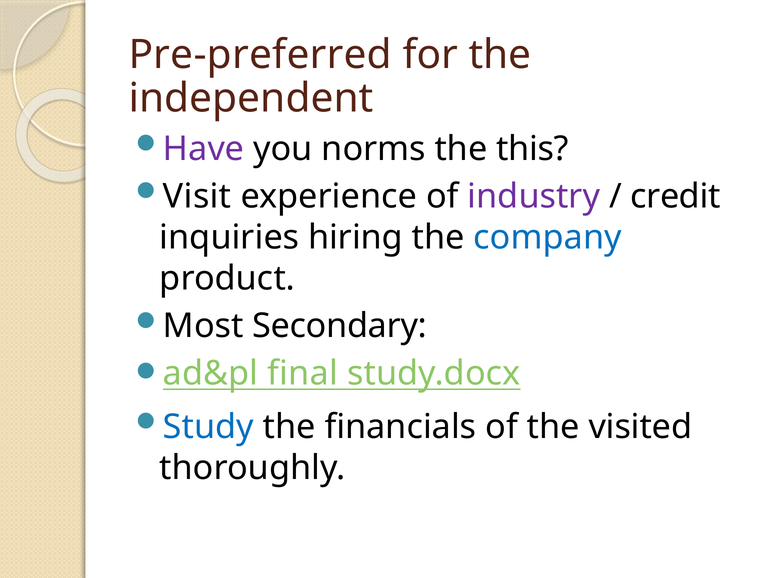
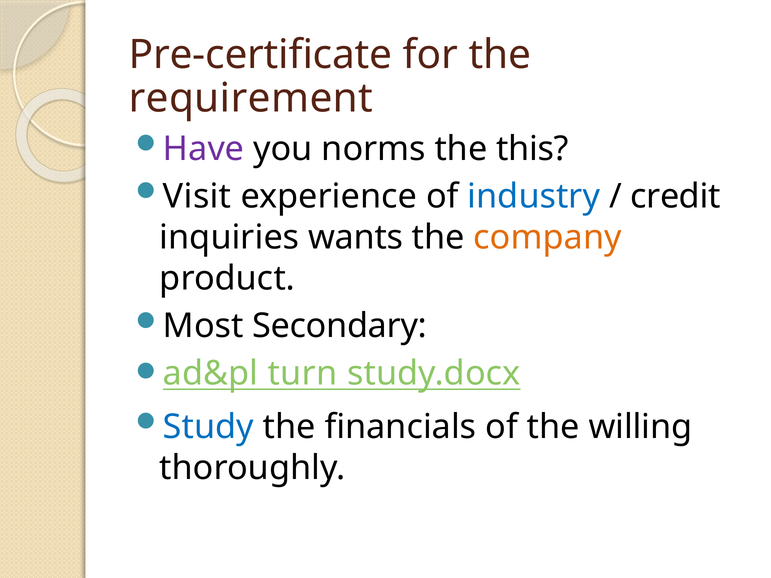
Pre-preferred: Pre-preferred -> Pre-certificate (260, 55)
independent: independent -> requirement (251, 99)
industry colour: purple -> blue (534, 196)
hiring: hiring -> wants (356, 238)
company colour: blue -> orange (548, 238)
final: final -> turn (303, 374)
visited: visited -> willing (640, 427)
